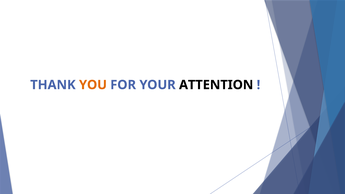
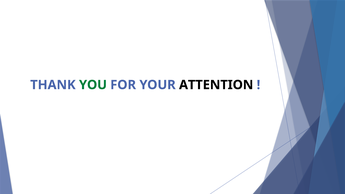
YOU colour: orange -> green (93, 85)
